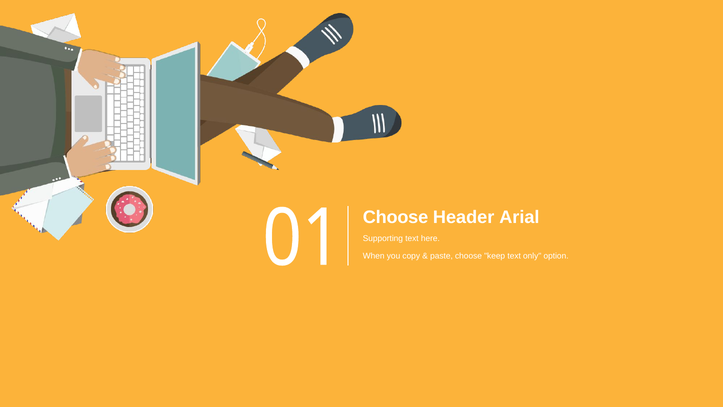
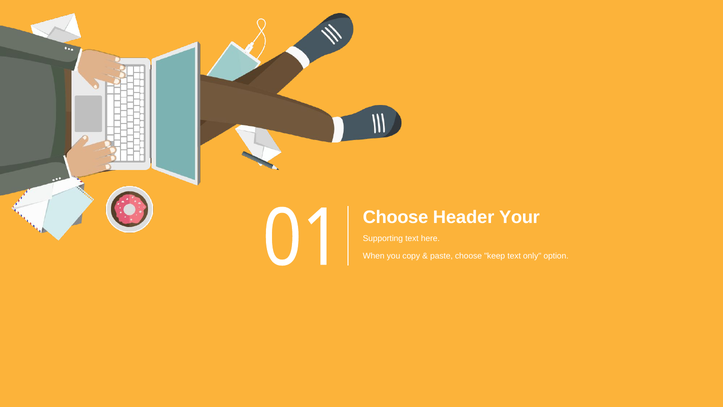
Arial: Arial -> Your (519, 217)
